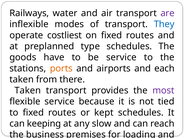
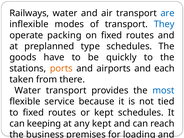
are colour: purple -> blue (167, 13)
costliest: costliest -> packing (64, 35)
be service: service -> quickly (121, 57)
Taken: Taken -> Water (28, 90)
most colour: purple -> blue (163, 90)
any slow: slow -> kept (102, 124)
